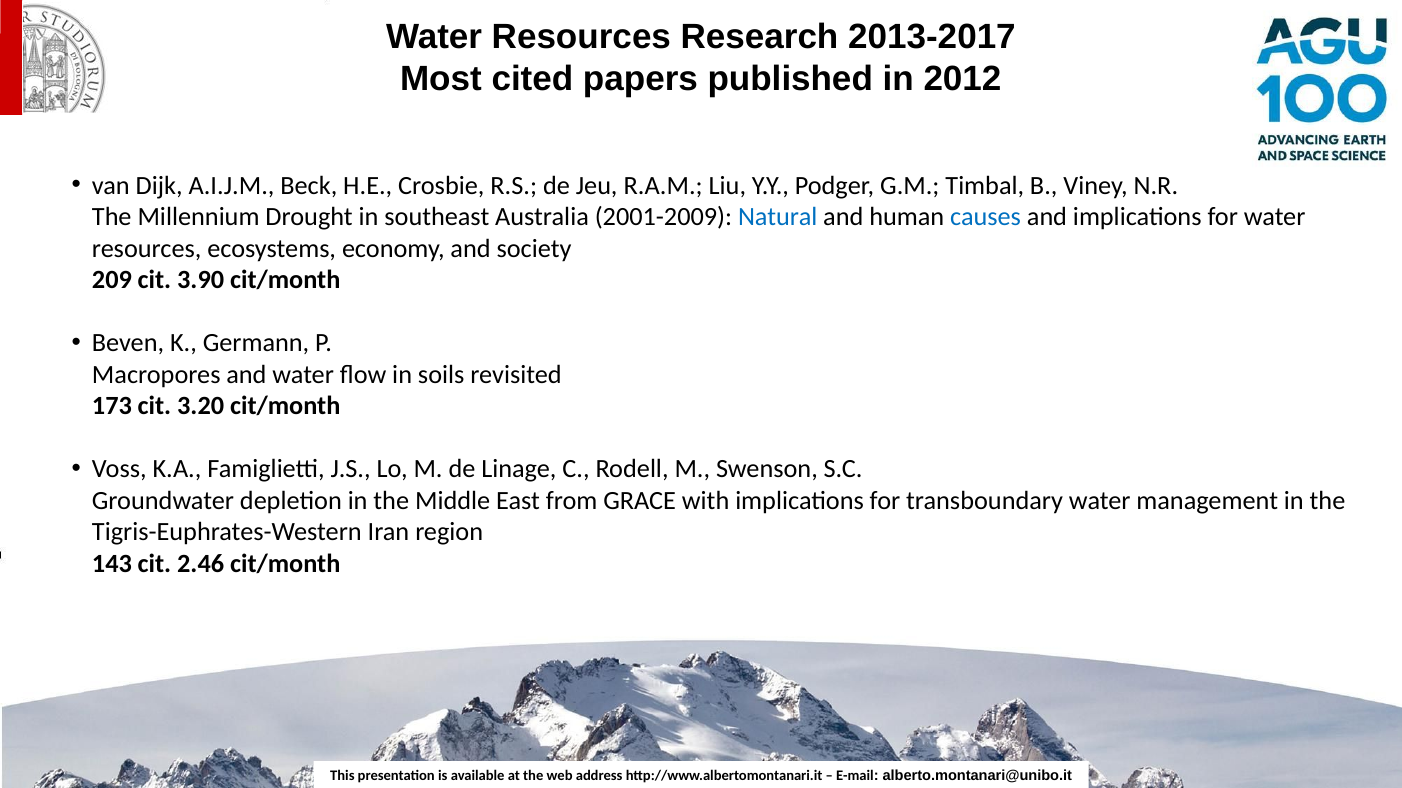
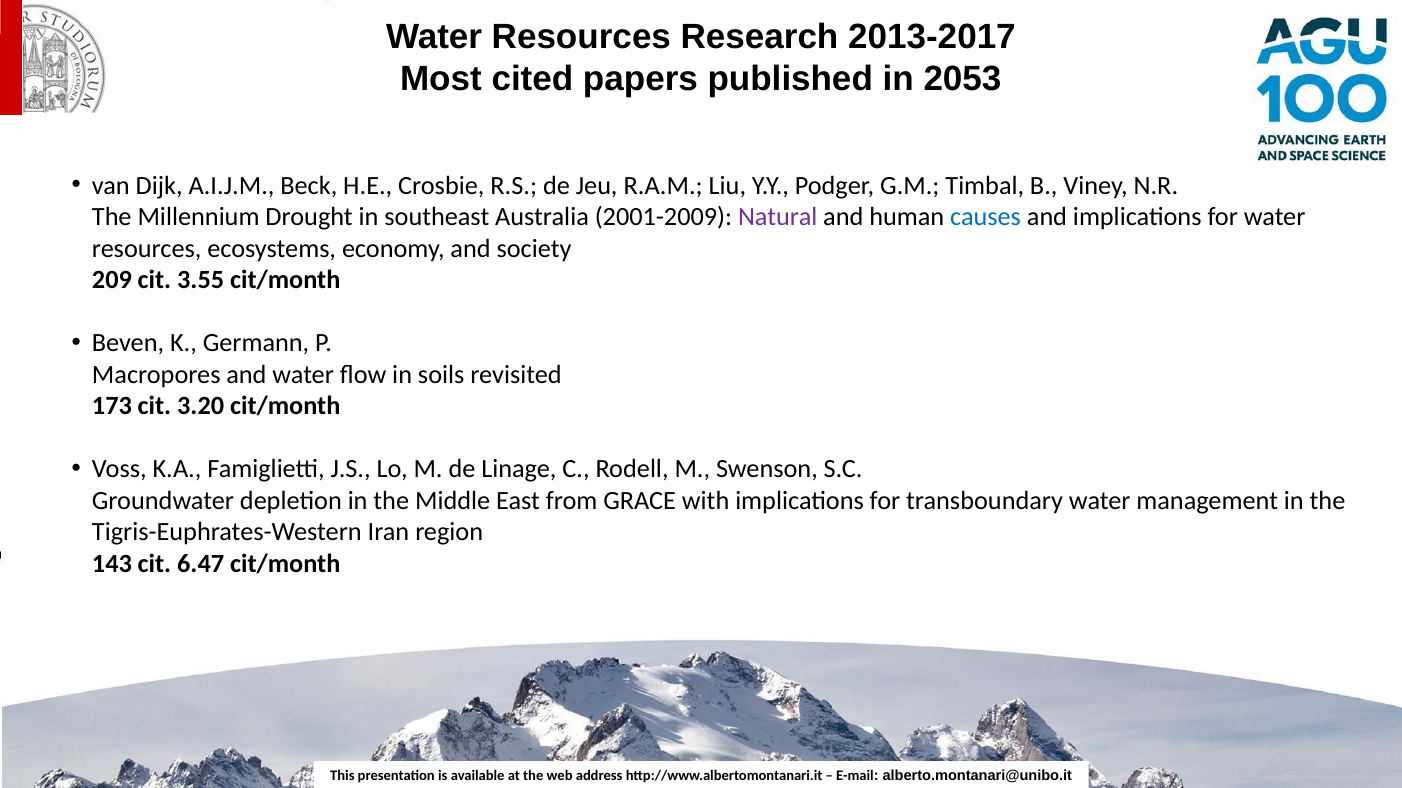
2012: 2012 -> 2053 (962, 79)
Natural colour: blue -> purple (778, 217)
3.90: 3.90 -> 3.55 (201, 280)
2.46: 2.46 -> 6.47 (201, 564)
